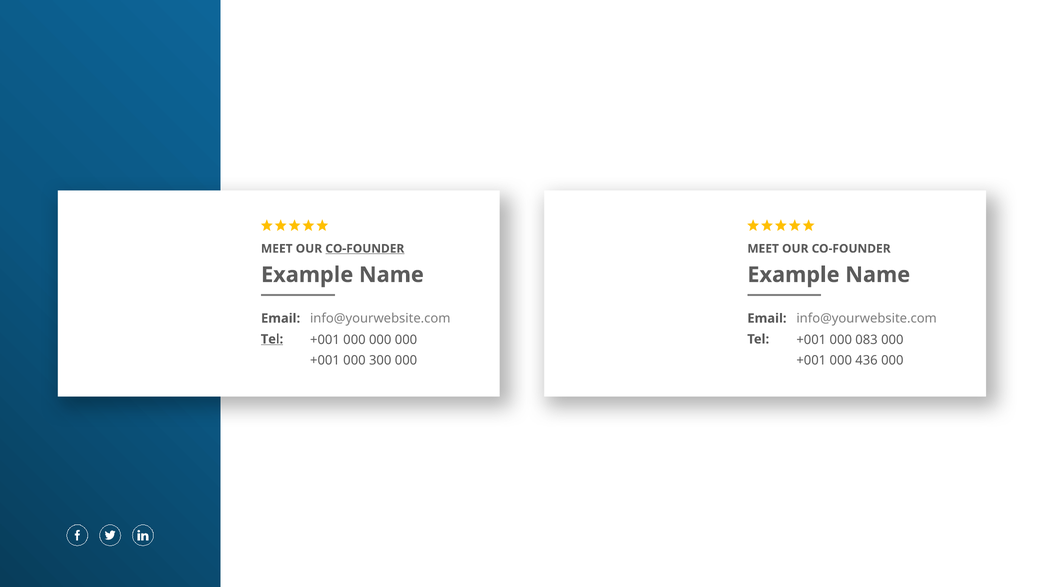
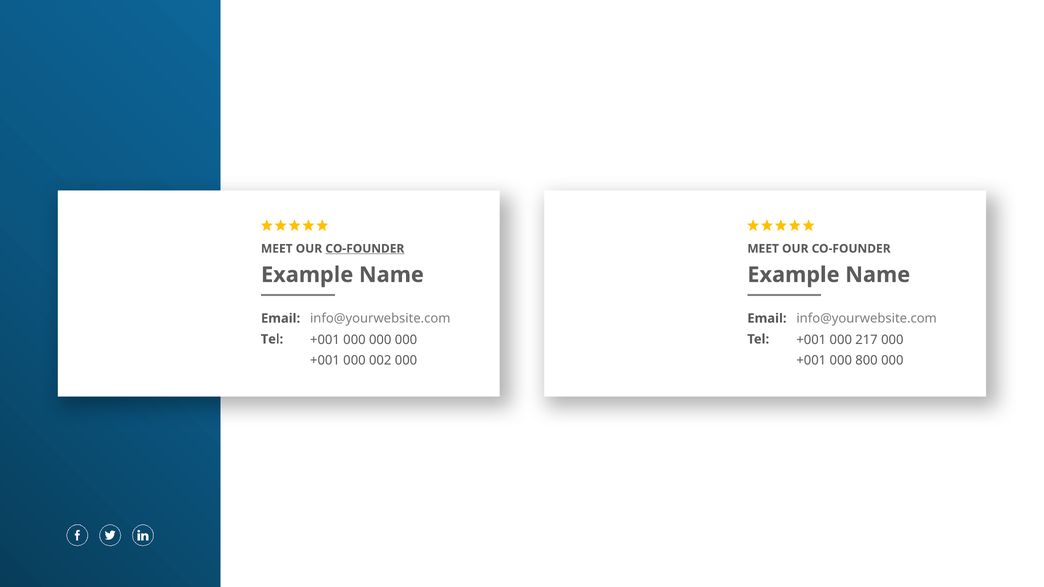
083: 083 -> 217 (867, 340)
Tel underline: present -> none (272, 339)
300: 300 -> 002 (380, 361)
436: 436 -> 800 (867, 361)
